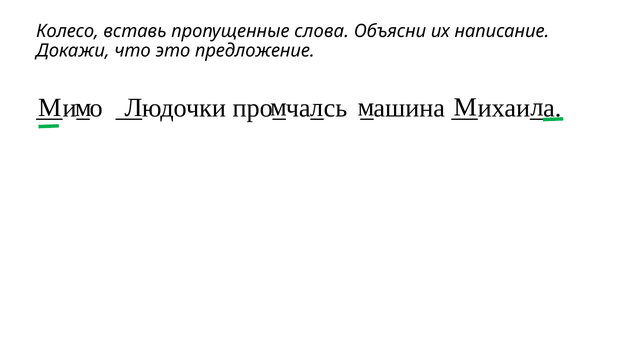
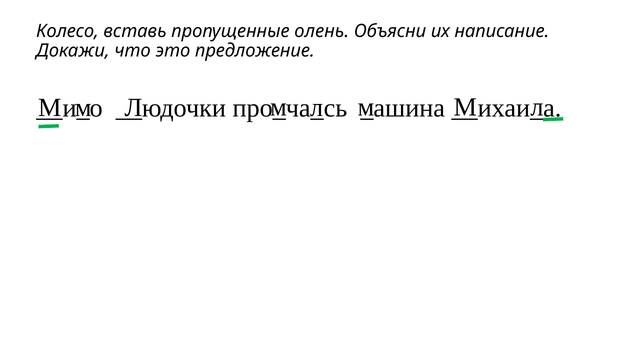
слова: слова -> олень (322, 31)
